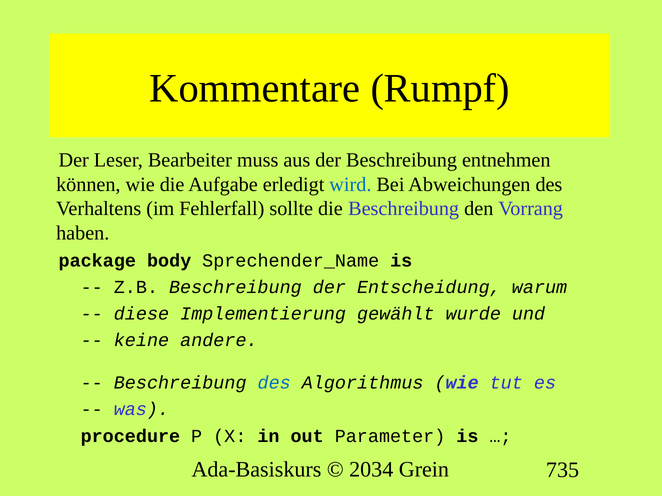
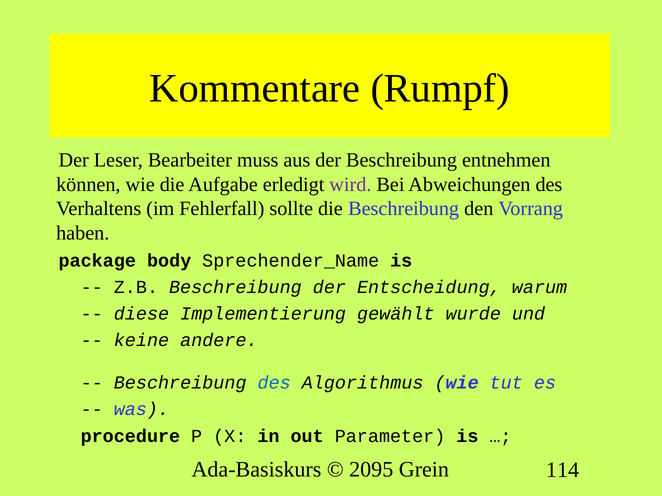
wird colour: blue -> purple (350, 185)
2034: 2034 -> 2095 (371, 470)
735: 735 -> 114 (563, 471)
